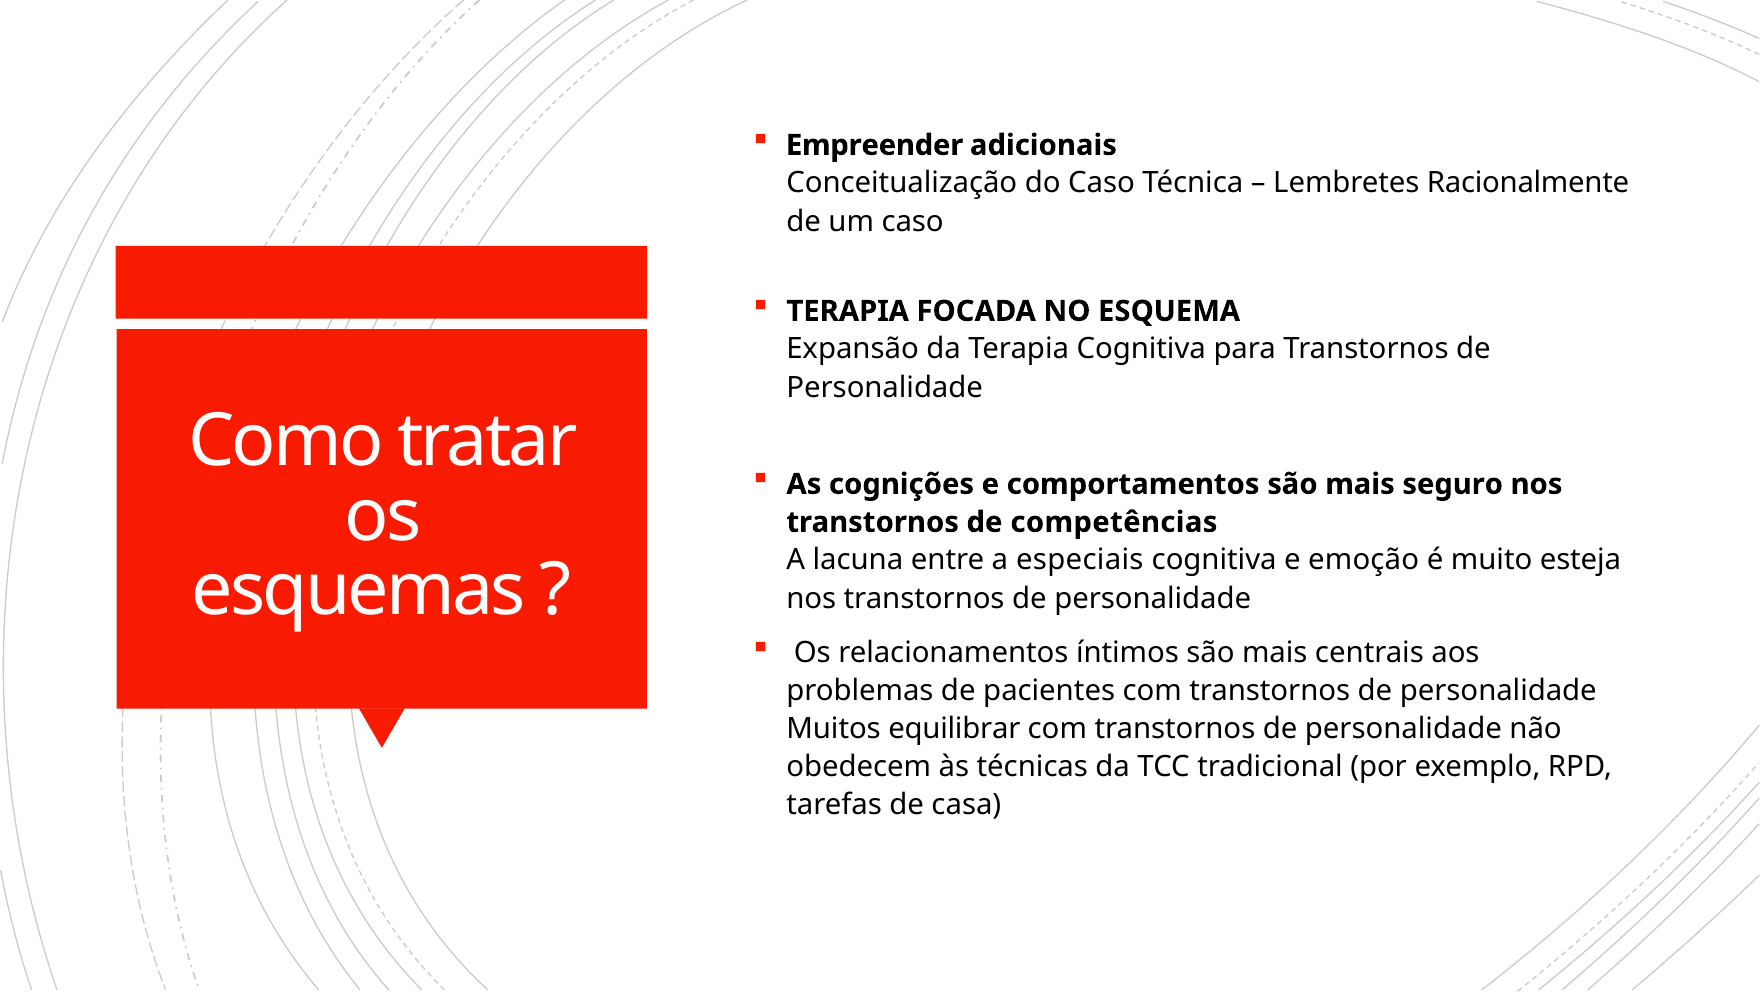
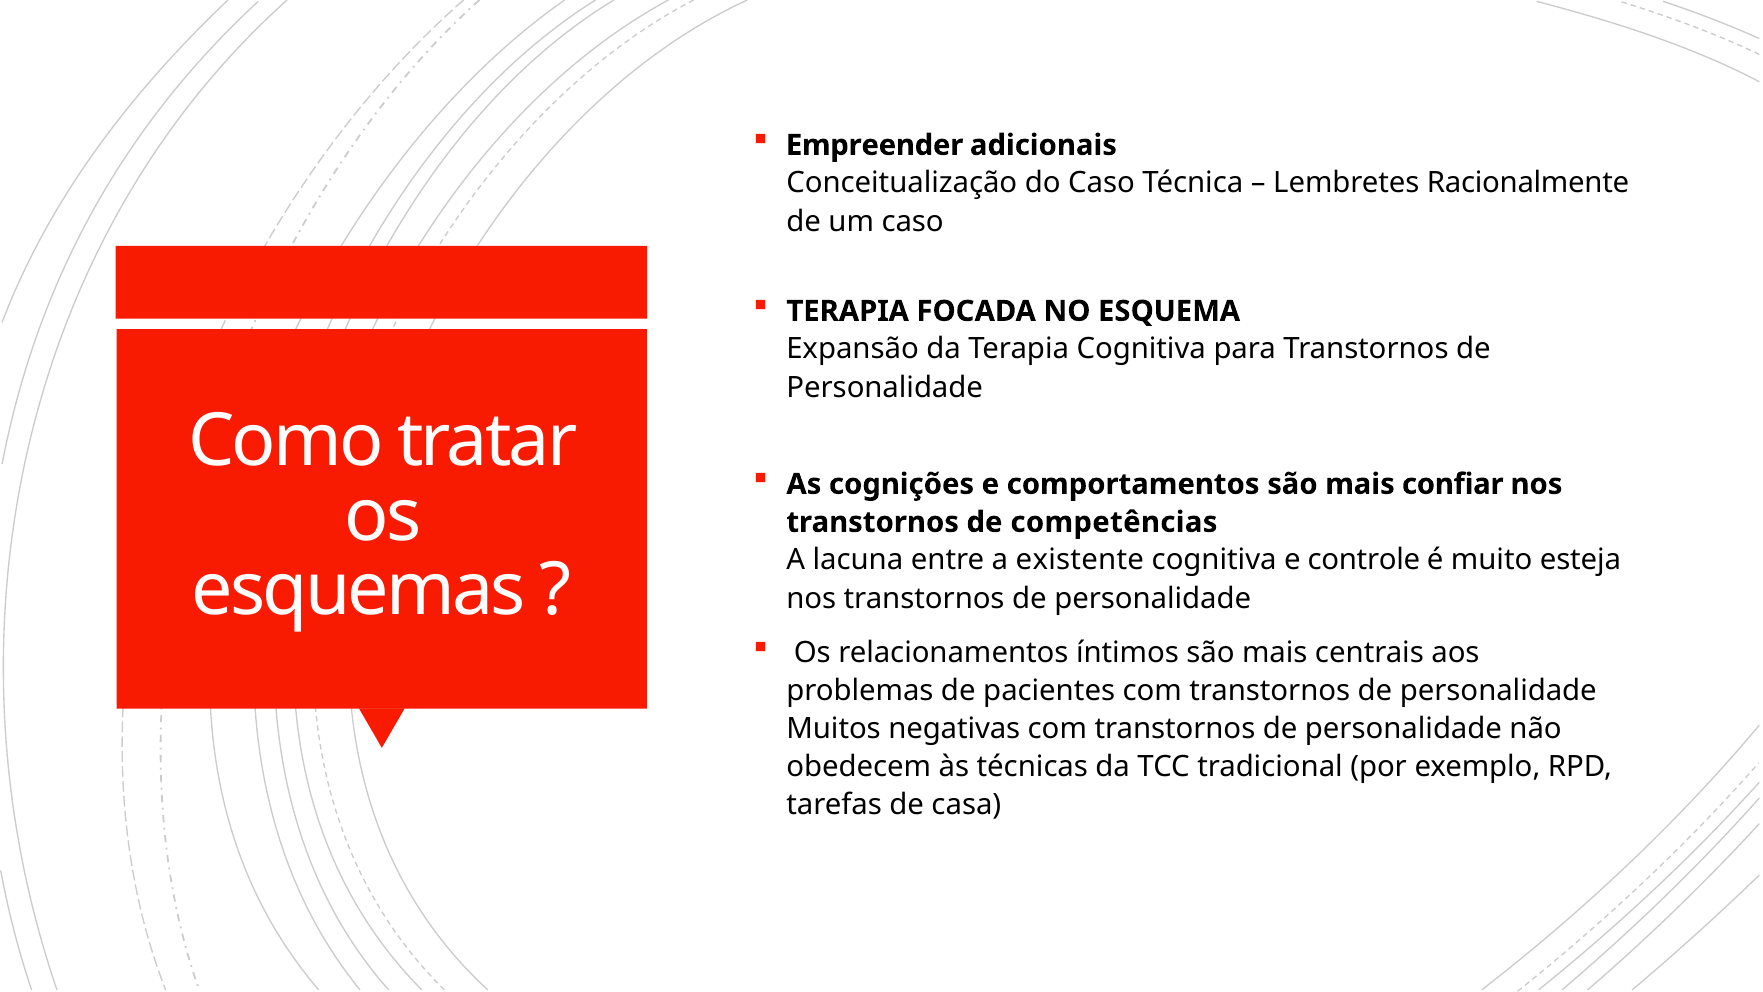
seguro: seguro -> confiar (1453, 484)
especiais: especiais -> existente (1080, 560)
emoção: emoção -> controle (1364, 560)
equilibrar: equilibrar -> negativas (954, 729)
